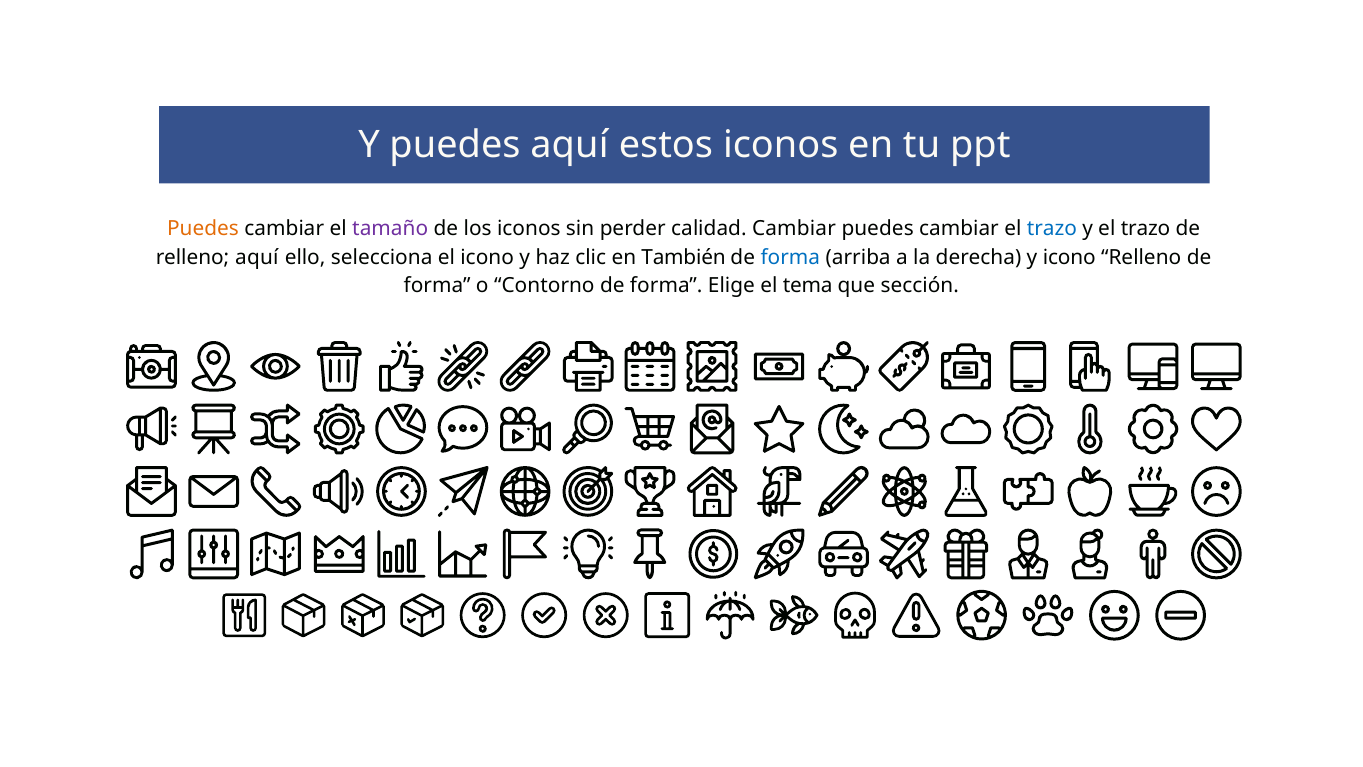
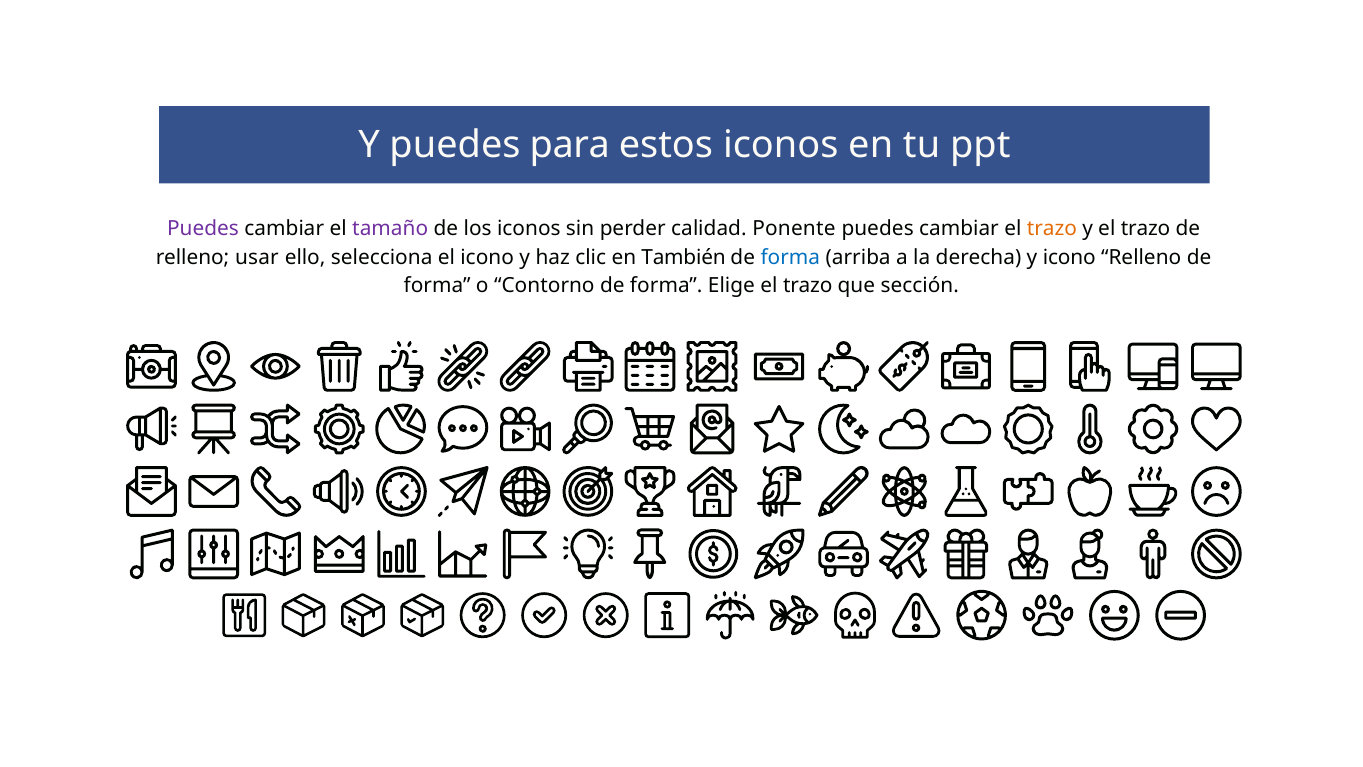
puedes aquí: aquí -> para (570, 145)
Puedes colour: orange -> purple (203, 228)
calidad Cambiar: Cambiar -> Ponente (794, 228)
trazo colour: blue -> orange (1052, 228)
relleno aquí: aquí -> usar (257, 257)
Elige el tema: tema -> trazo (808, 286)
